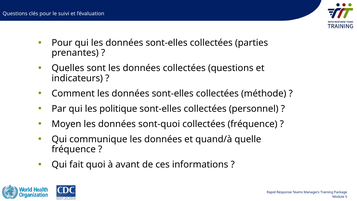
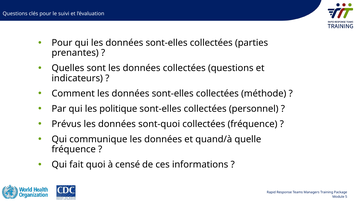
Moyen: Moyen -> Prévus (66, 124)
avant: avant -> censé (128, 164)
